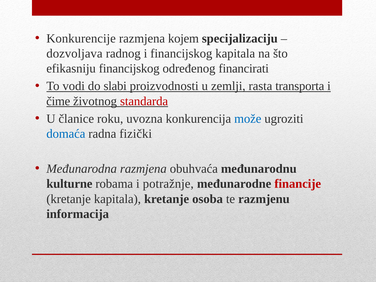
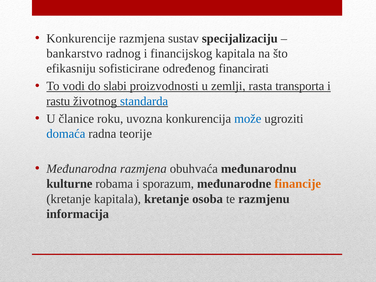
kojem: kojem -> sustav (183, 38)
dozvoljava: dozvoljava -> bankarstvo (74, 54)
efikasniju financijskog: financijskog -> sofisticirane (129, 69)
čime: čime -> rastu (58, 101)
standarda colour: red -> blue (144, 101)
fizički: fizički -> teorije (136, 134)
potražnje: potražnje -> sporazum (168, 184)
financije colour: red -> orange (298, 184)
